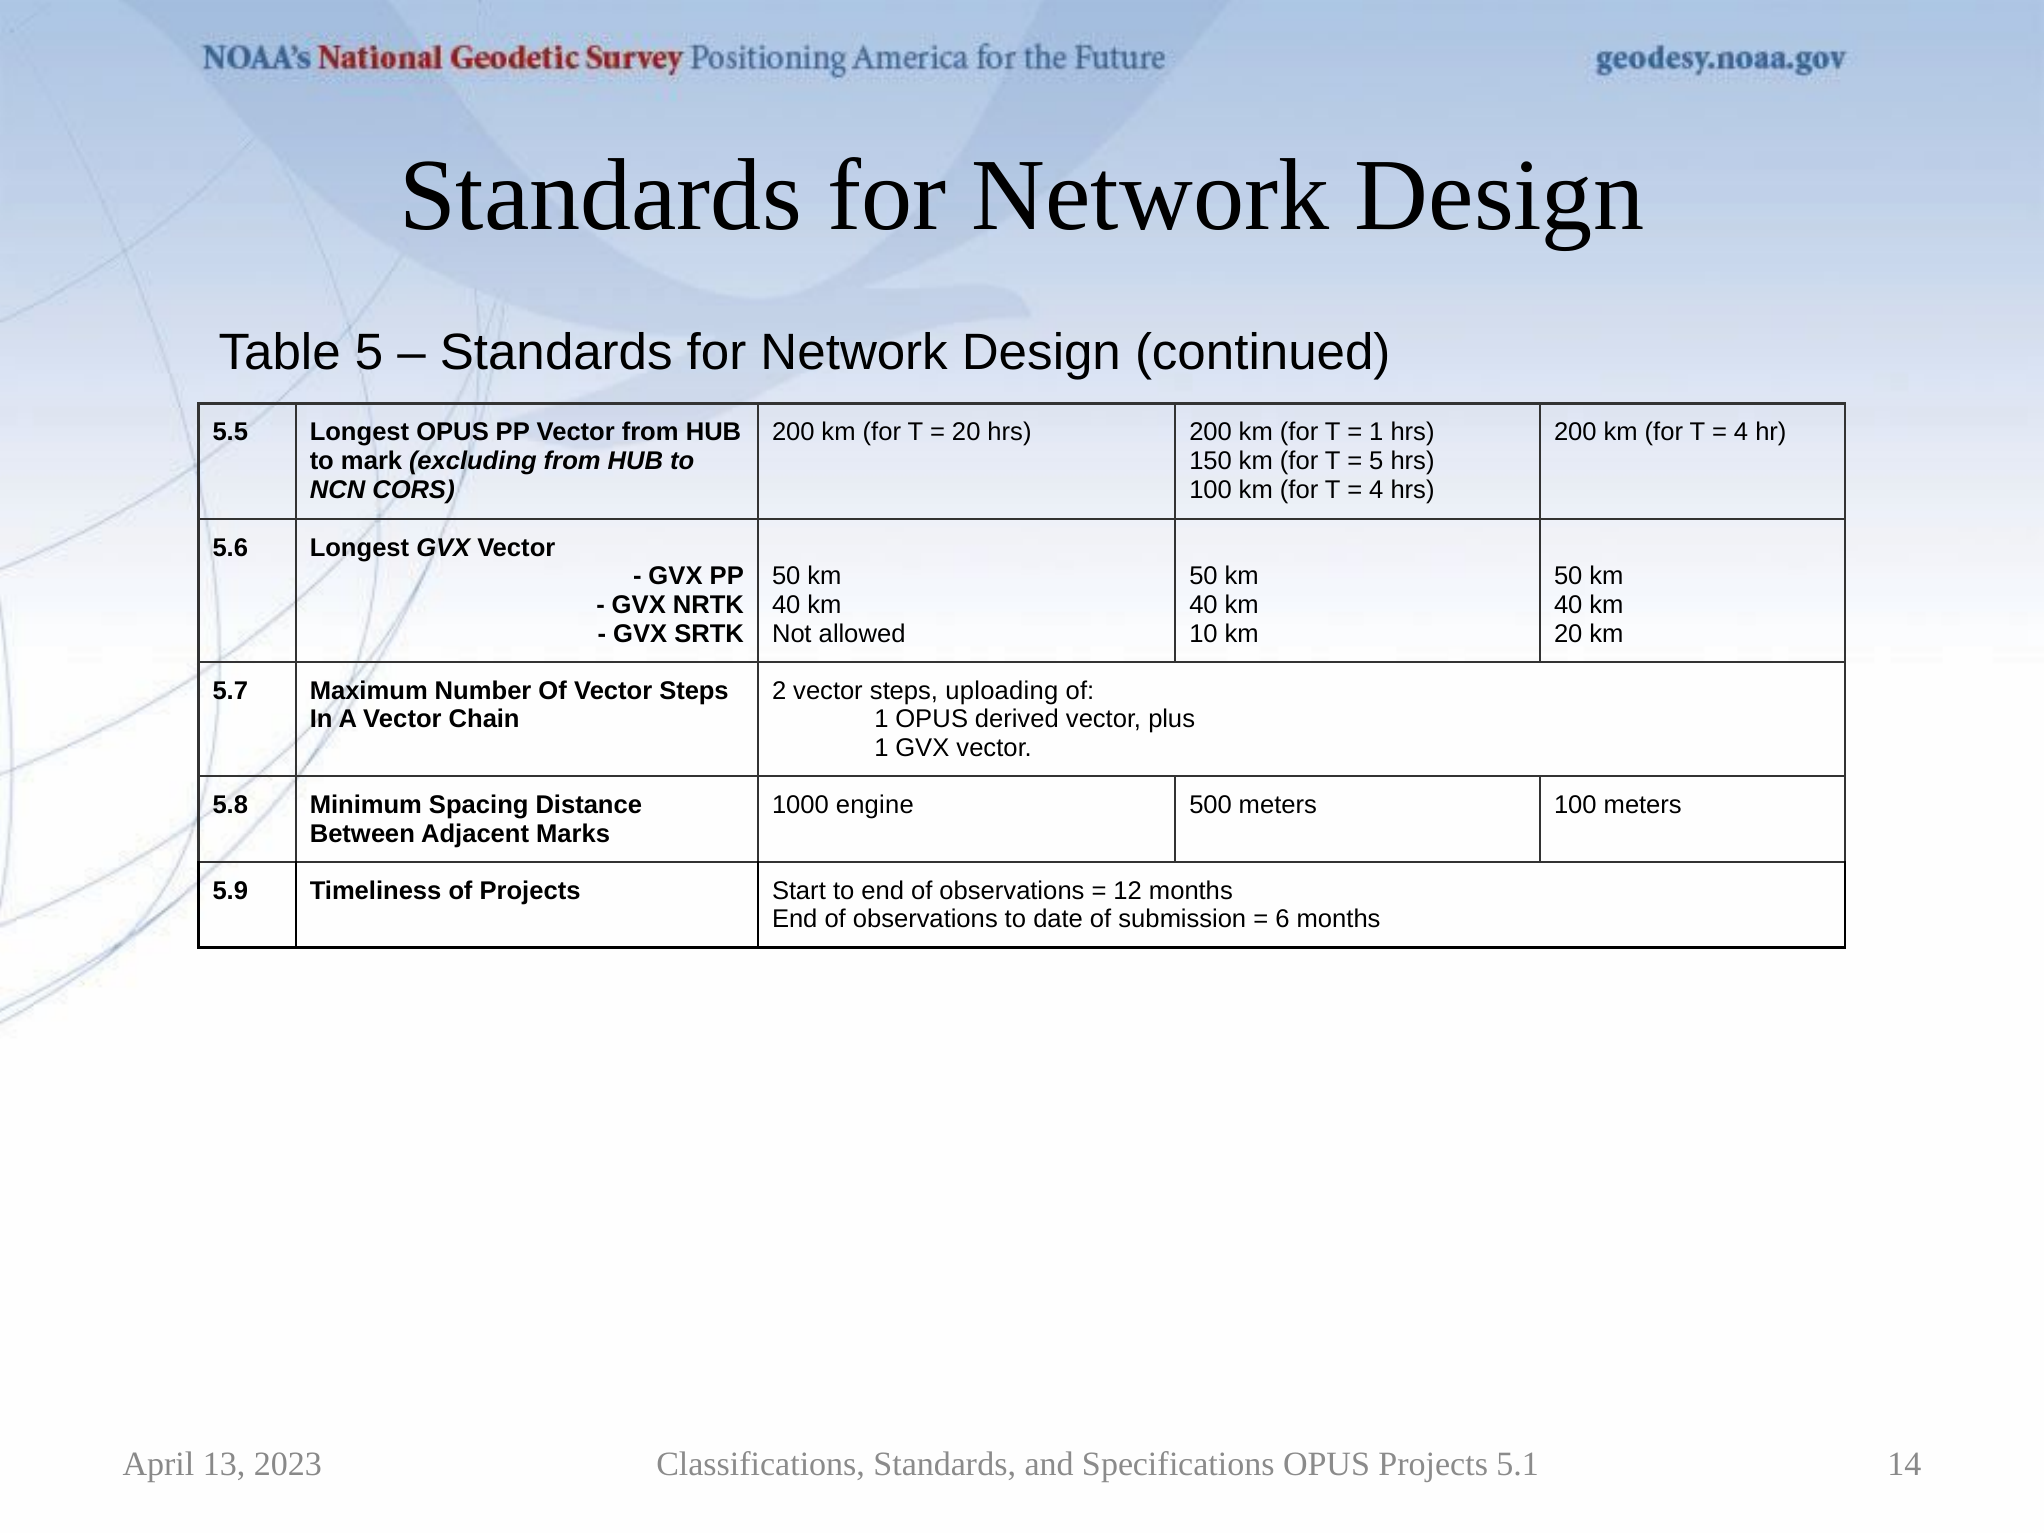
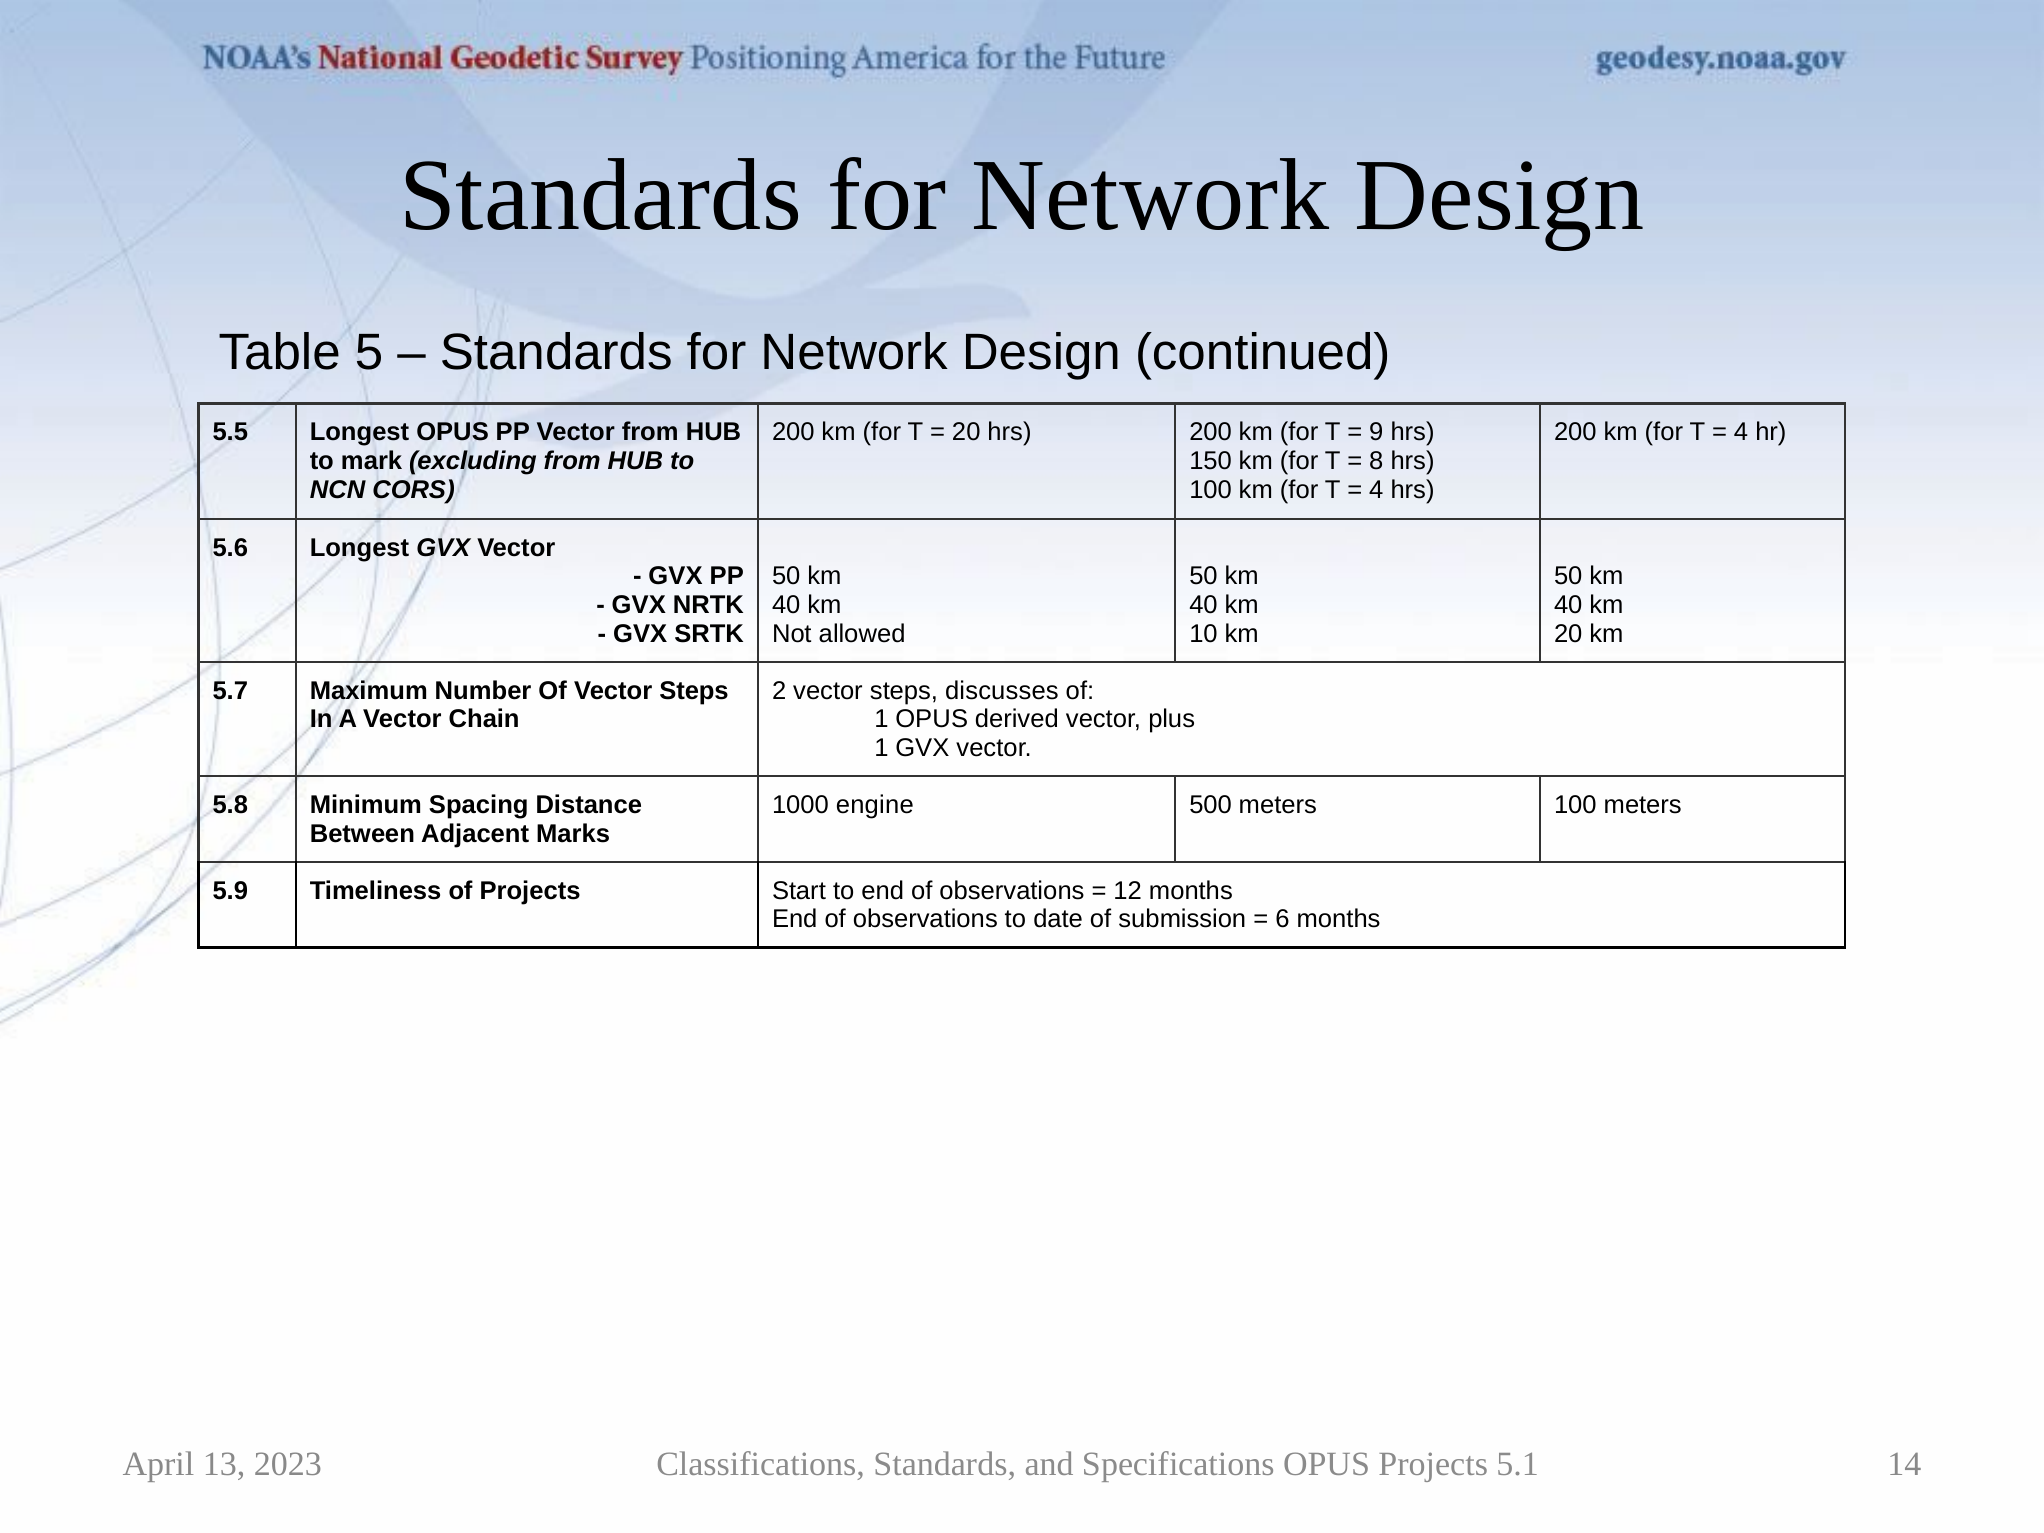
1: 1 -> 9 (1376, 432)
5: 5 -> 8 (1376, 461)
uploading: uploading -> discusses (1002, 691)
